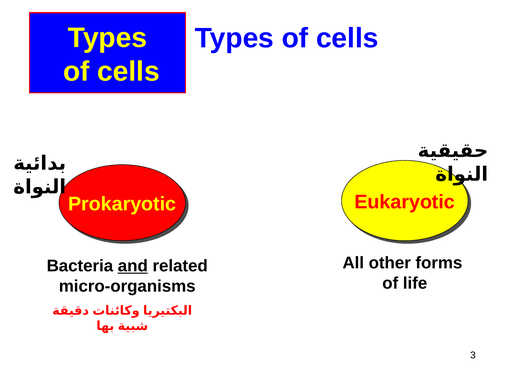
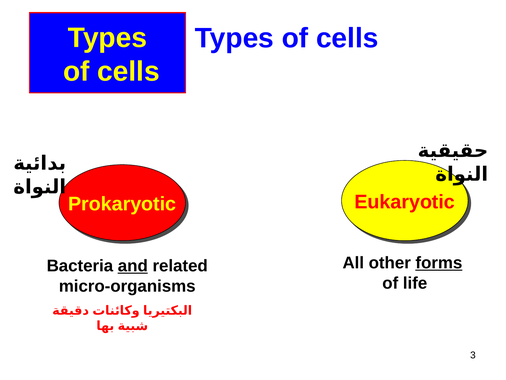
forms underline: none -> present (439, 263)
